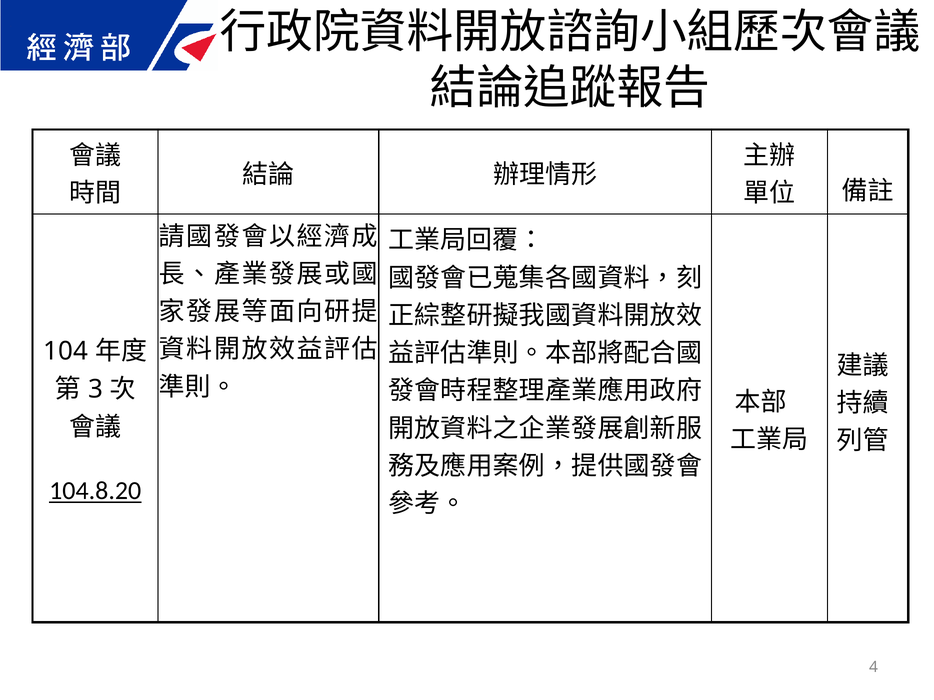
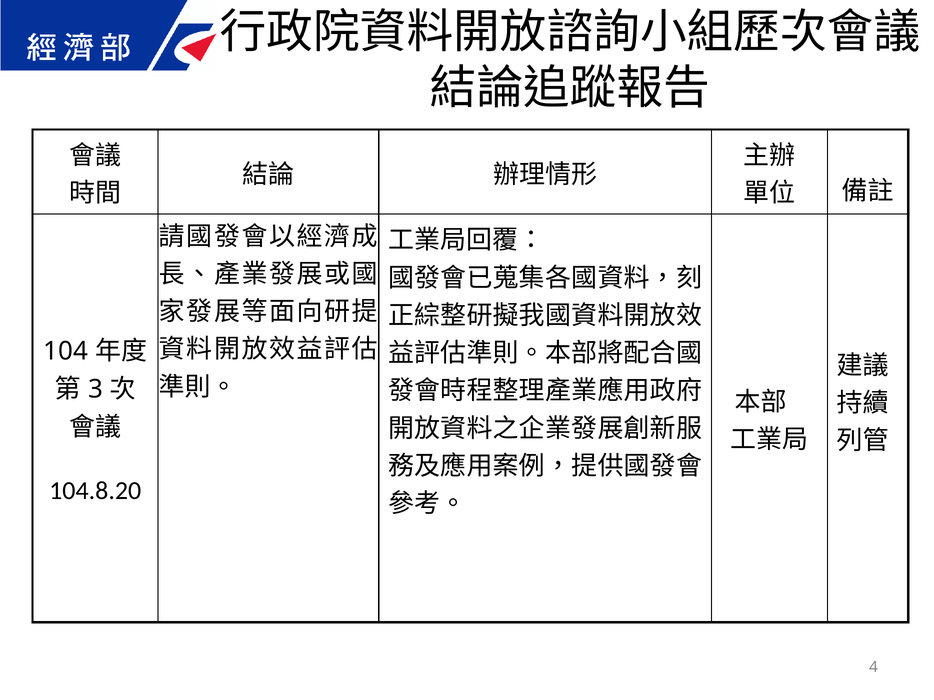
104.8.20 underline: present -> none (95, 491)
